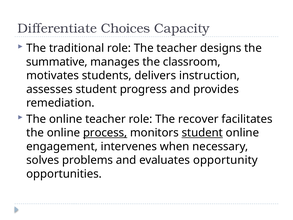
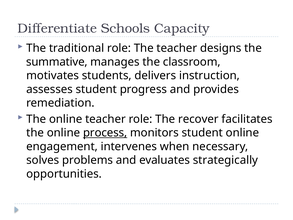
Choices: Choices -> Schools (125, 28)
student underline: present -> none (202, 133)
opportunity: opportunity -> strategically (225, 160)
